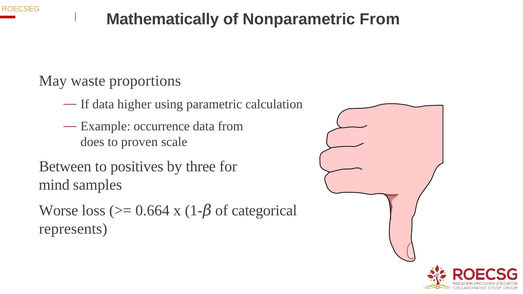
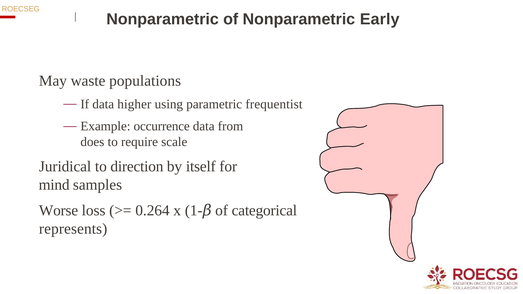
Mathematically: Mathematically -> Nonparametric (163, 19)
Nonparametric From: From -> Early (380, 19)
proportions: proportions -> populations (145, 81)
calculation: calculation -> frequentist (274, 104)
proven: proven -> require (139, 142)
Between: Between -> Juridical (65, 167)
positives: positives -> direction (137, 167)
three: three -> itself (201, 167)
0.664: 0.664 -> 0.264 (152, 211)
